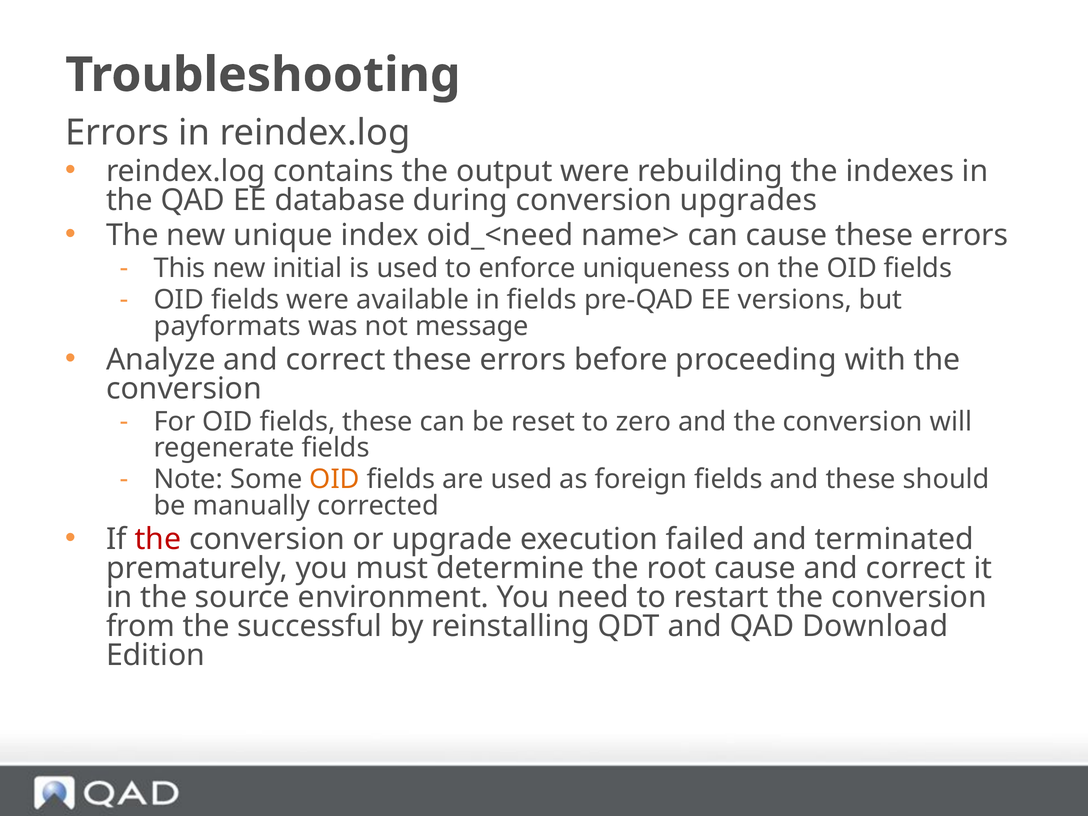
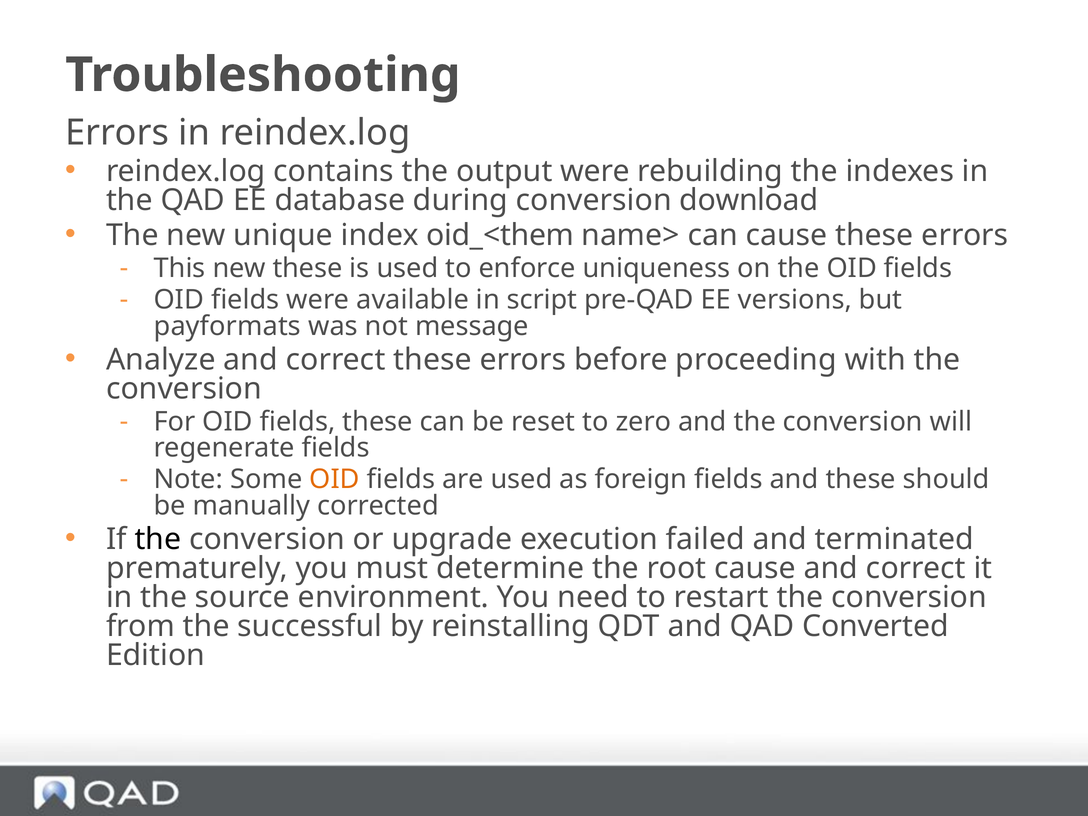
upgrades: upgrades -> download (749, 200)
oid_<need: oid_<need -> oid_<them (500, 235)
new initial: initial -> these (307, 268)
in fields: fields -> script (542, 300)
the colour: red -> black (158, 539)
Download: Download -> Converted (875, 626)
